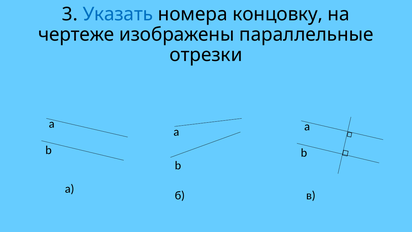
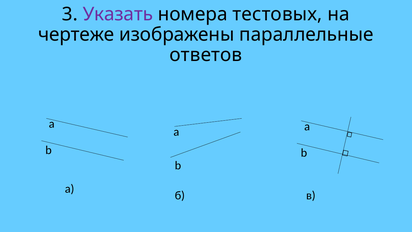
Указать colour: blue -> purple (118, 14)
концовку: концовку -> тестовых (277, 14)
отрезки: отрезки -> ответов (206, 55)
